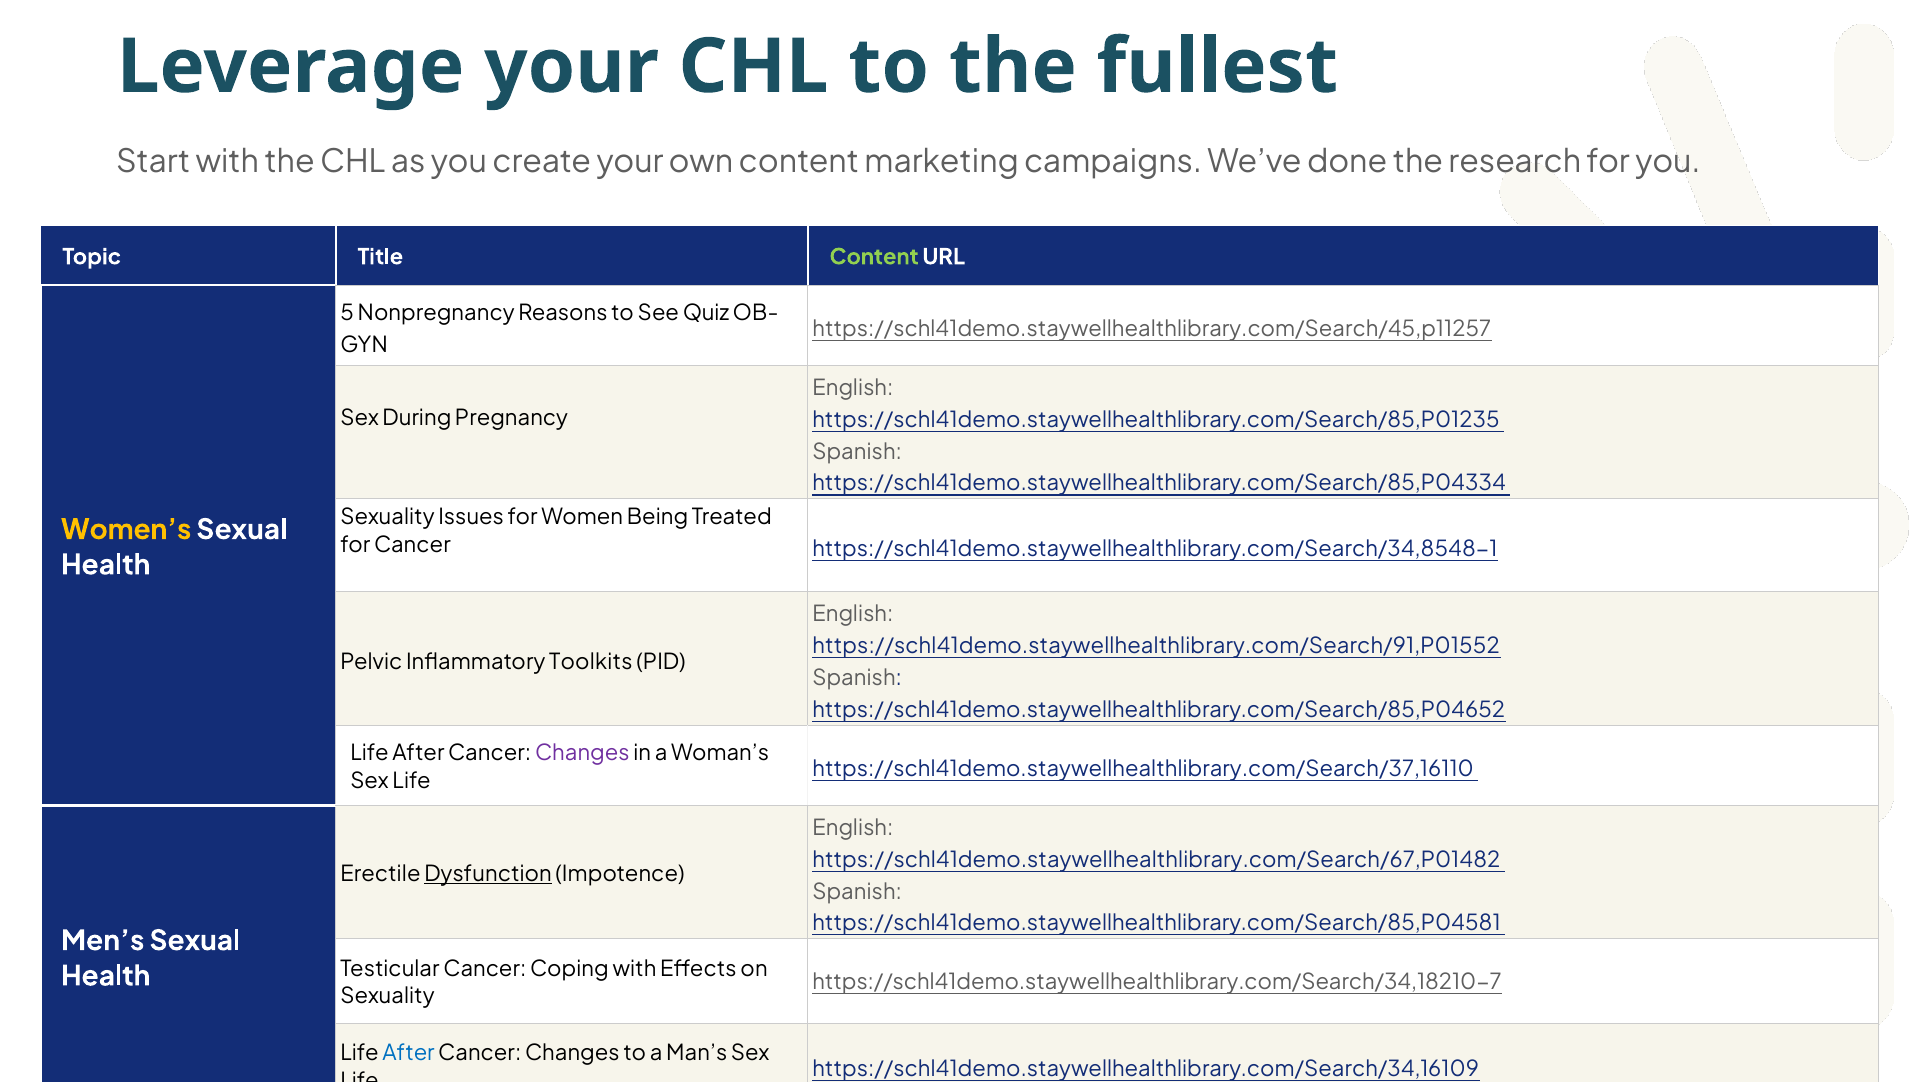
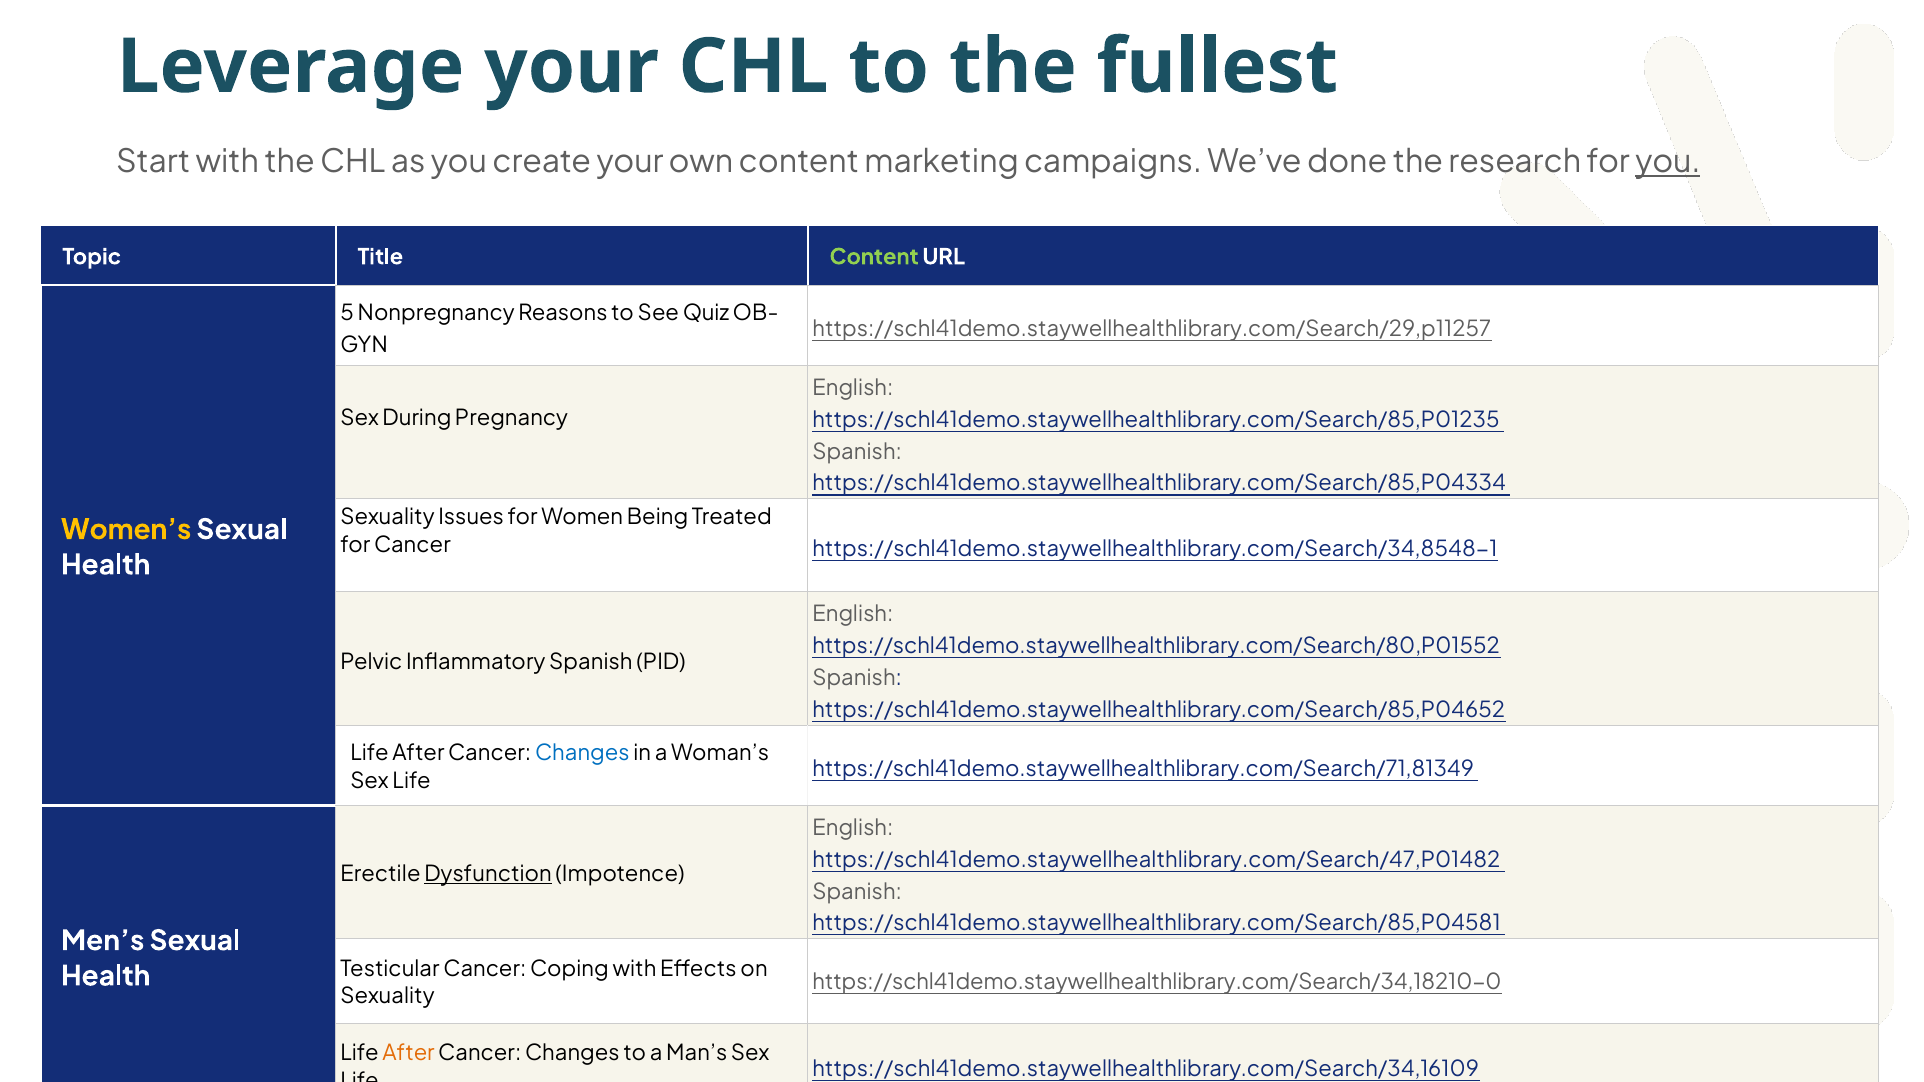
you underline: none -> present (1668, 162)
https://schl41demo.staywellhealthlibrary.com/Search/45,p11257: https://schl41demo.staywellhealthlibrary.com/Search/45,p11257 -> https://schl41demo.staywellhealthlibrary.com/Search/29,p11257 (1152, 329)
https://schl41demo.staywellhealthlibrary.com/Search/91,P01552: https://schl41demo.staywellhealthlibrary.com/Search/91,P01552 -> https://schl41demo.staywellhealthlibrary.com/Search/80,P01552 (1156, 647)
Inflammatory Toolkits: Toolkits -> Spanish (591, 662)
Changes colour: purple -> blue (582, 753)
https://schl41demo.staywellhealthlibrary.com/Search/37,16110: https://schl41demo.staywellhealthlibrary.com/Search/37,16110 -> https://schl41demo.staywellhealthlibrary.com/Search/71,81349 (1143, 769)
https://schl41demo.staywellhealthlibrary.com/Search/67,P01482: https://schl41demo.staywellhealthlibrary.com/Search/67,P01482 -> https://schl41demo.staywellhealthlibrary.com/Search/47,P01482 (1156, 860)
https://schl41demo.staywellhealthlibrary.com/Search/34,18210-7: https://schl41demo.staywellhealthlibrary.com/Search/34,18210-7 -> https://schl41demo.staywellhealthlibrary.com/Search/34,18210-0 (1157, 983)
After colour: blue -> orange (409, 1053)
